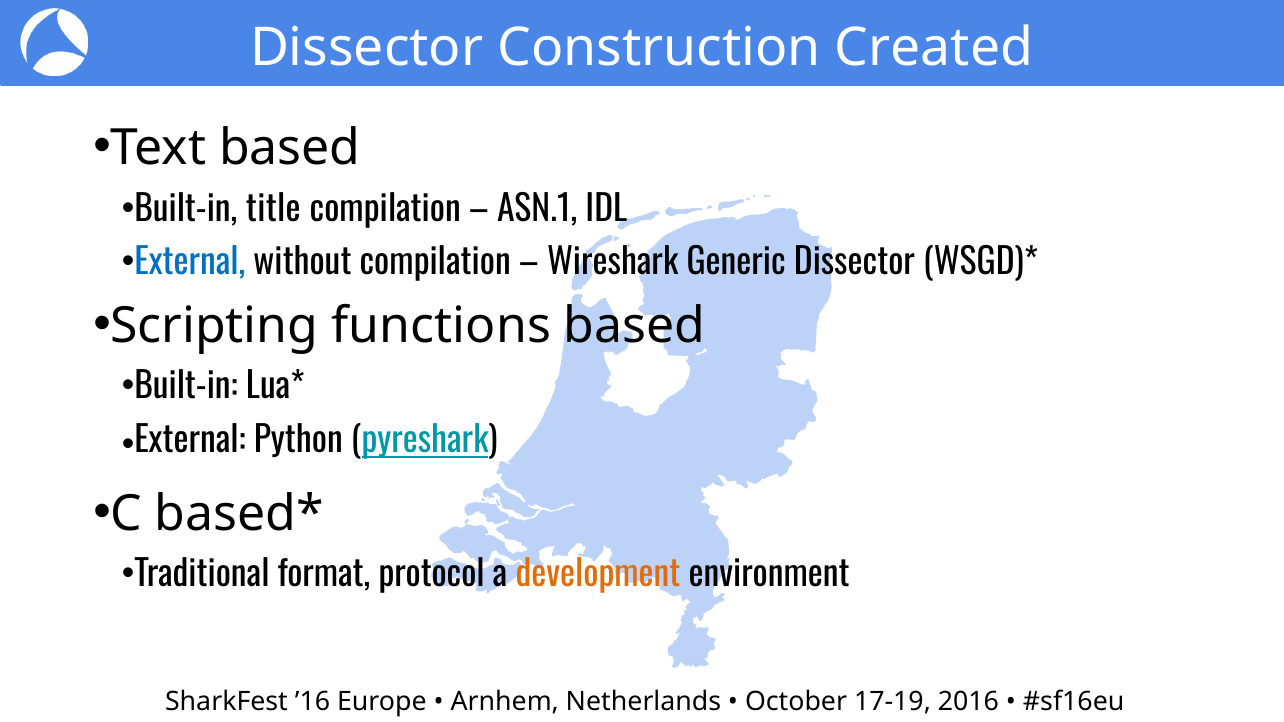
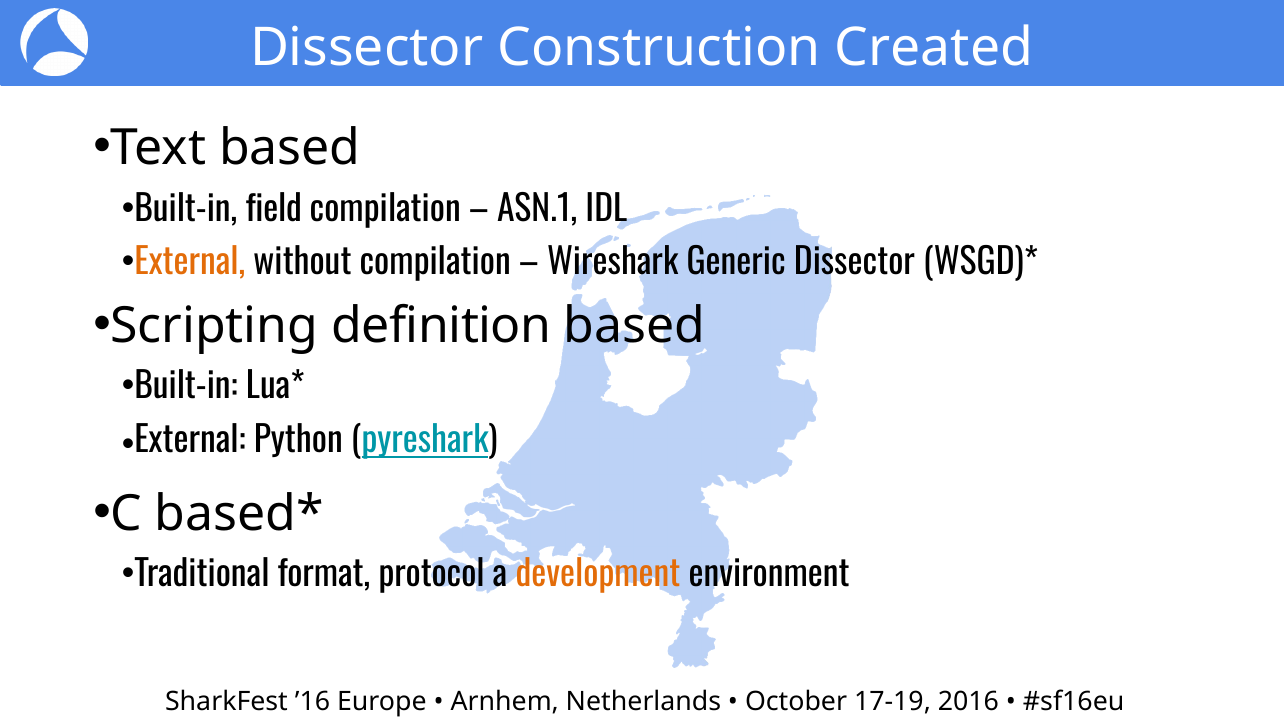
title: title -> field (274, 209)
External colour: blue -> orange (190, 263)
functions: functions -> definition (441, 326)
